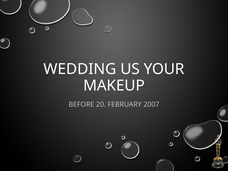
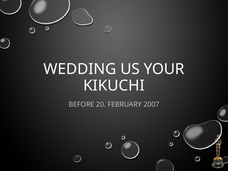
MAKEUP: MAKEUP -> KIKUCHI (114, 86)
